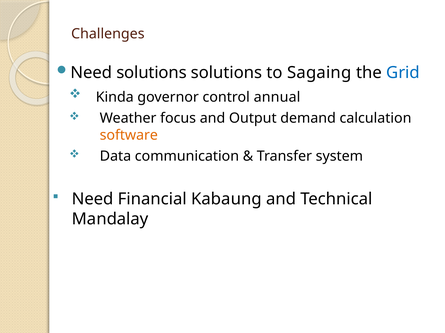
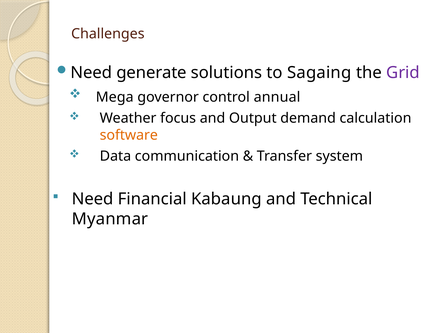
Need solutions: solutions -> generate (152, 73)
Grid colour: blue -> purple (403, 73)
Kinda: Kinda -> Mega (115, 97)
Mandalay: Mandalay -> Myanmar (110, 220)
